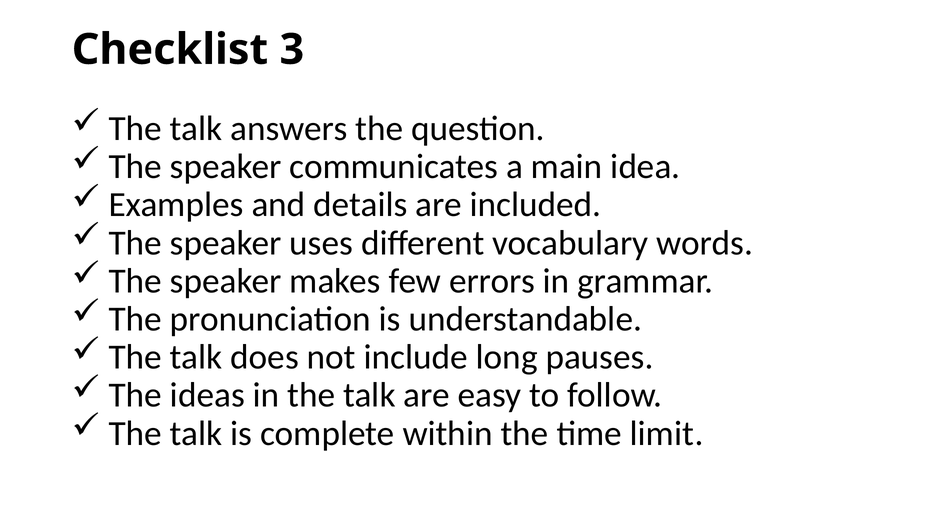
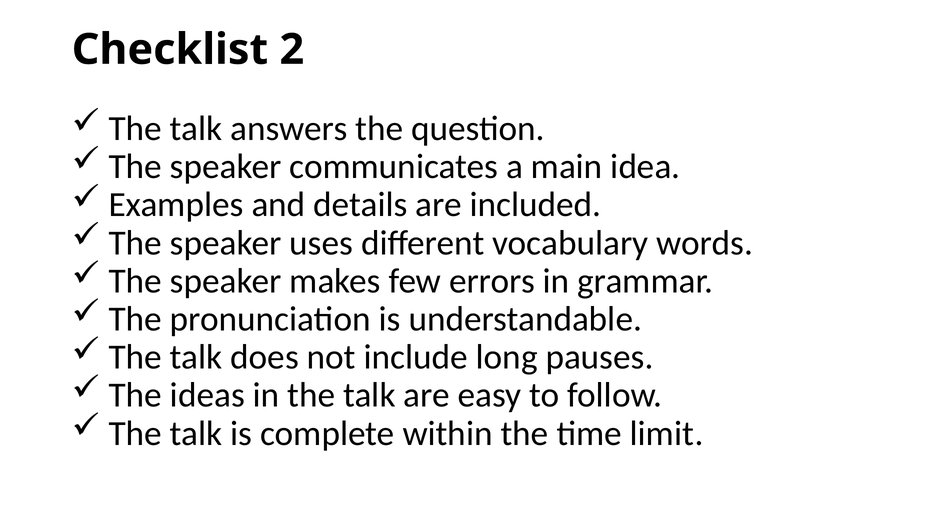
3: 3 -> 2 (292, 50)
